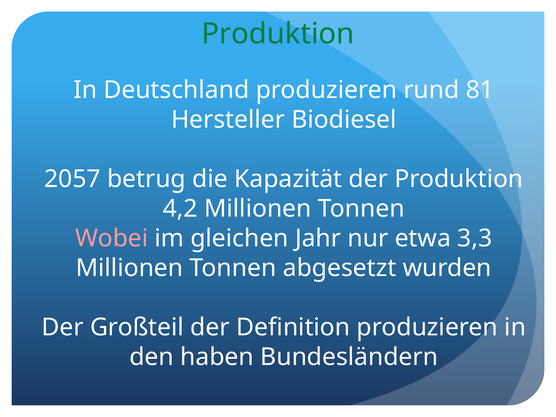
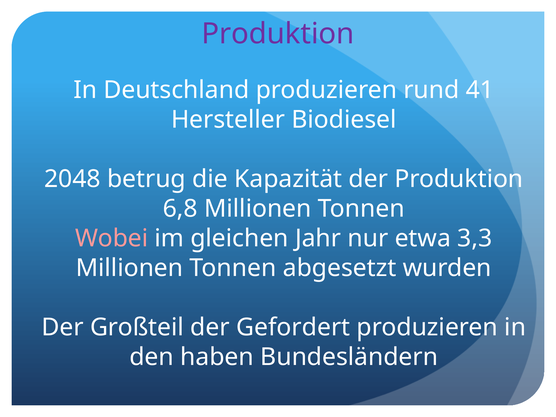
Produktion colour: green -> purple (278, 34)
81: 81 -> 41 (480, 90)
2057: 2057 -> 2048 (72, 179)
4,2: 4,2 -> 6,8 (180, 209)
Definition: Definition -> Gefordert (293, 327)
